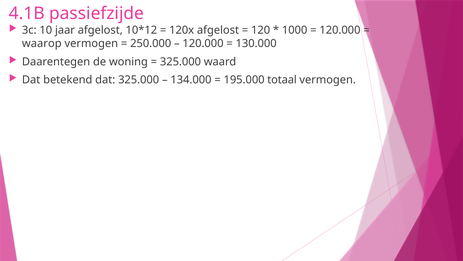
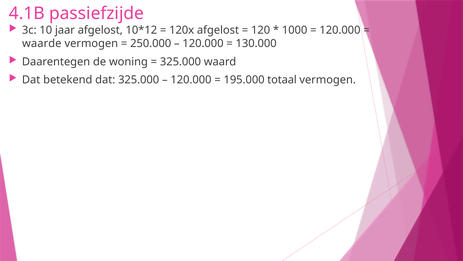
waarop: waarop -> waarde (42, 43)
134.000: 134.000 -> 120.000 (191, 80)
